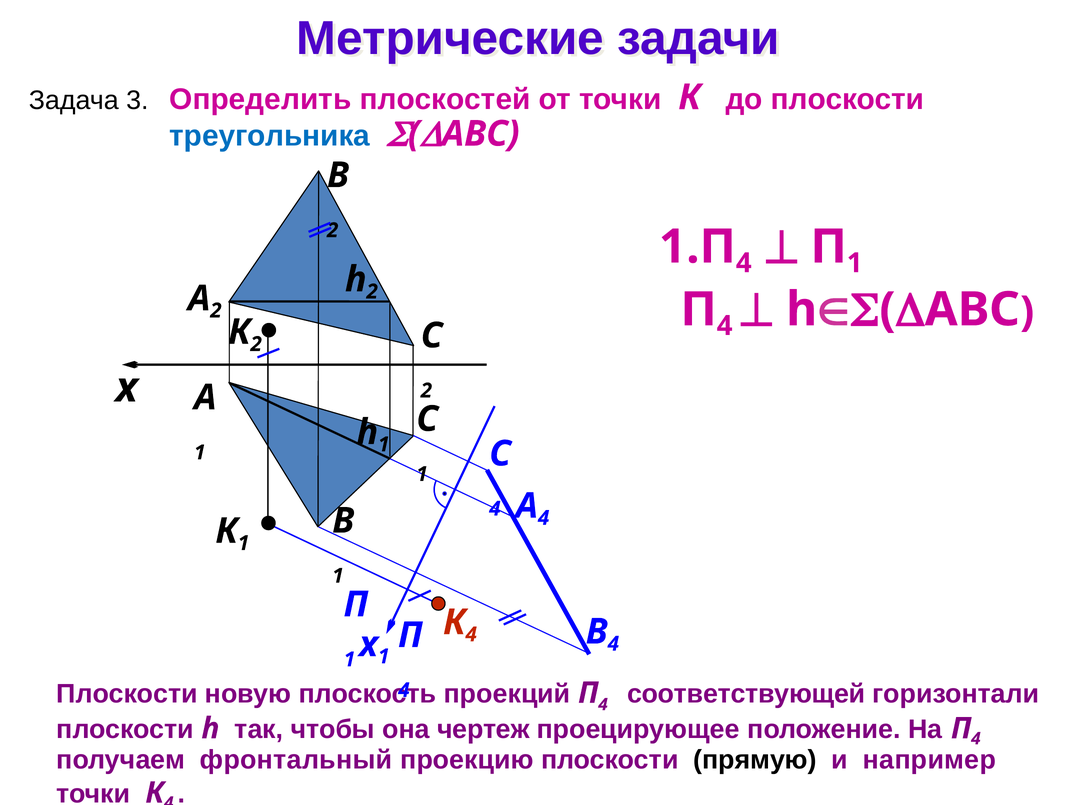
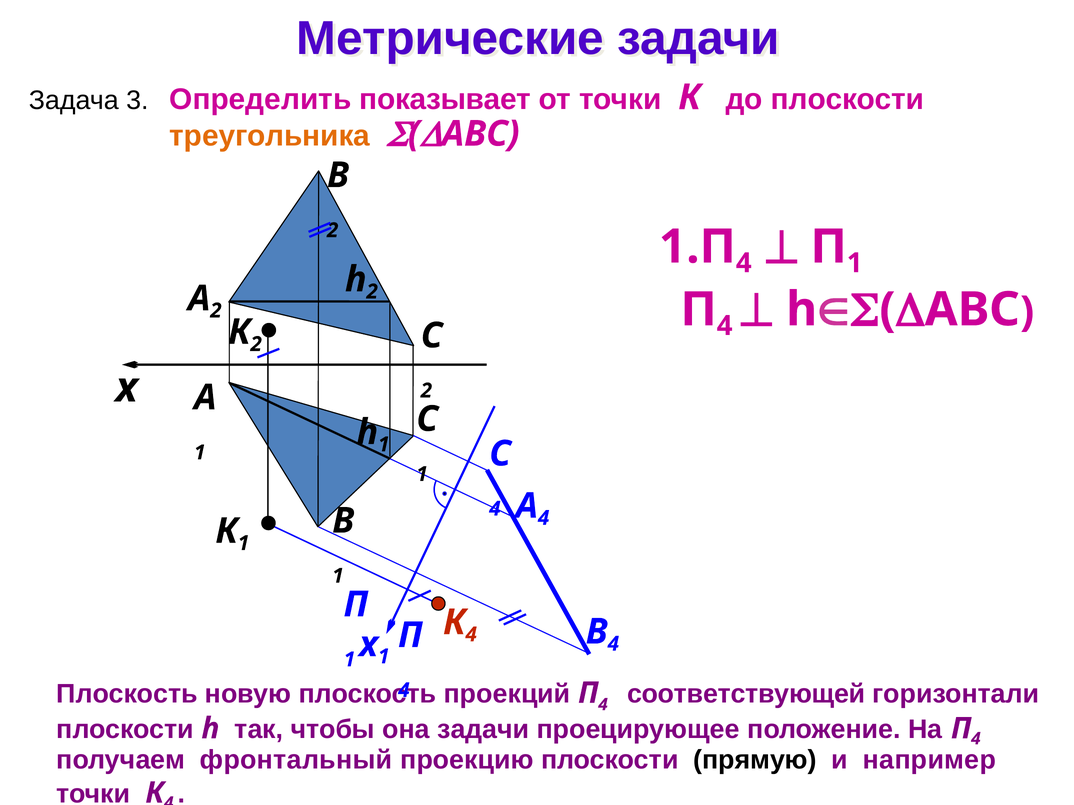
плоскостей: плоскостей -> показывает (445, 99)
треугольника colour: blue -> orange (270, 136)
Плоскости: Плоскости -> Плоскость (127, 694)
она чертеж: чертеж -> задачи (483, 730)
